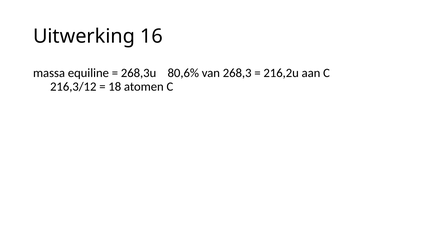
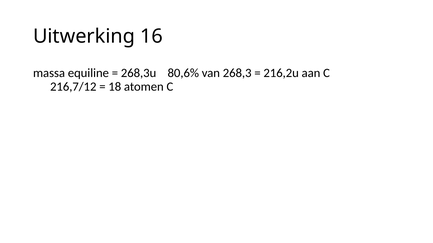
216,3/12: 216,3/12 -> 216,7/12 (73, 87)
